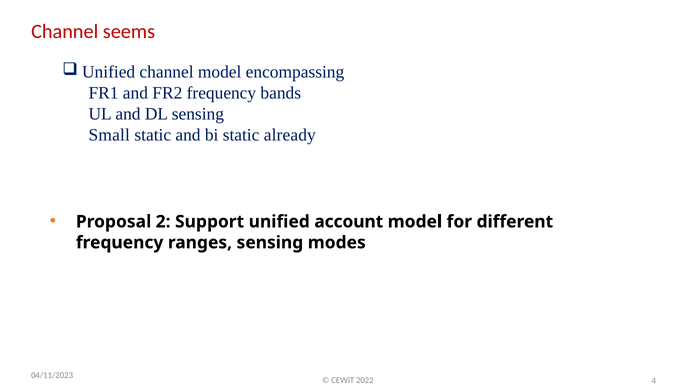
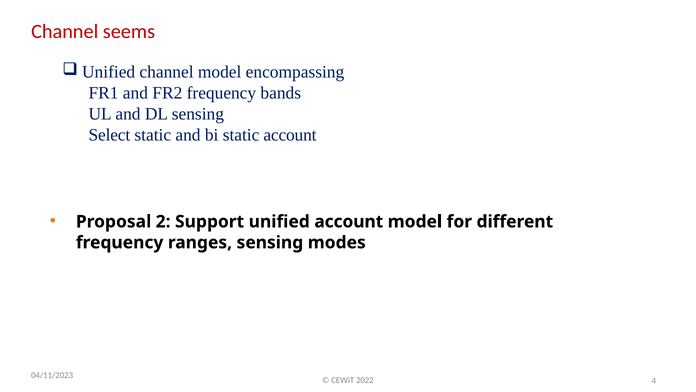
Small: Small -> Select (109, 135)
static already: already -> account (290, 135)
